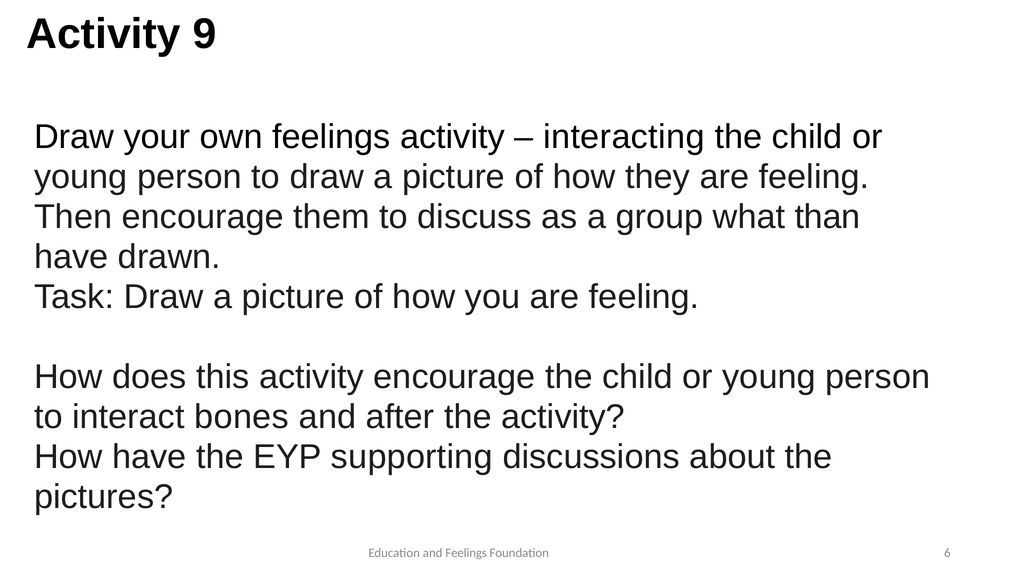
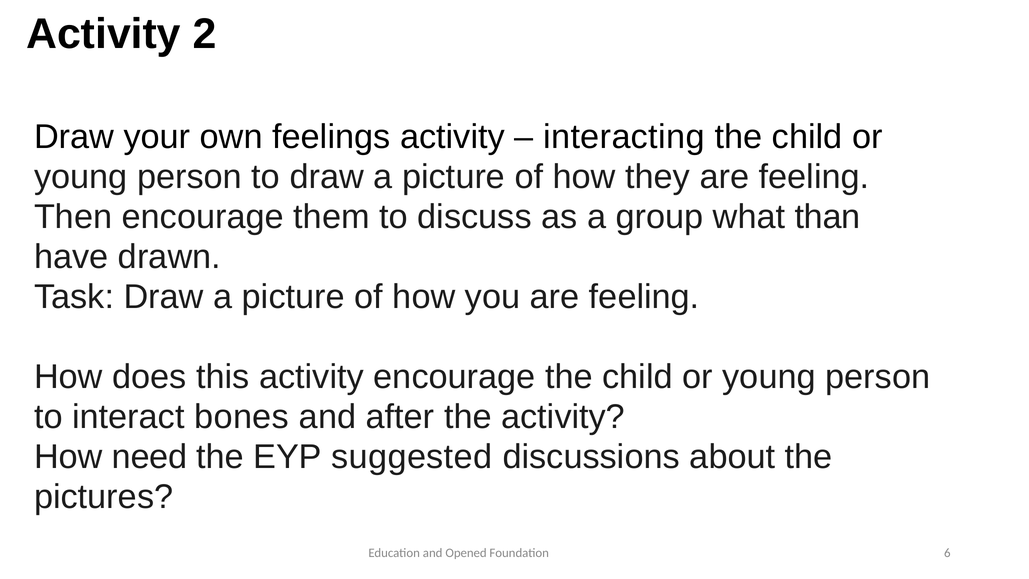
9: 9 -> 2 (205, 34)
How have: have -> need (150, 457)
supporting: supporting -> suggested (412, 457)
and Feelings: Feelings -> Opened (466, 553)
